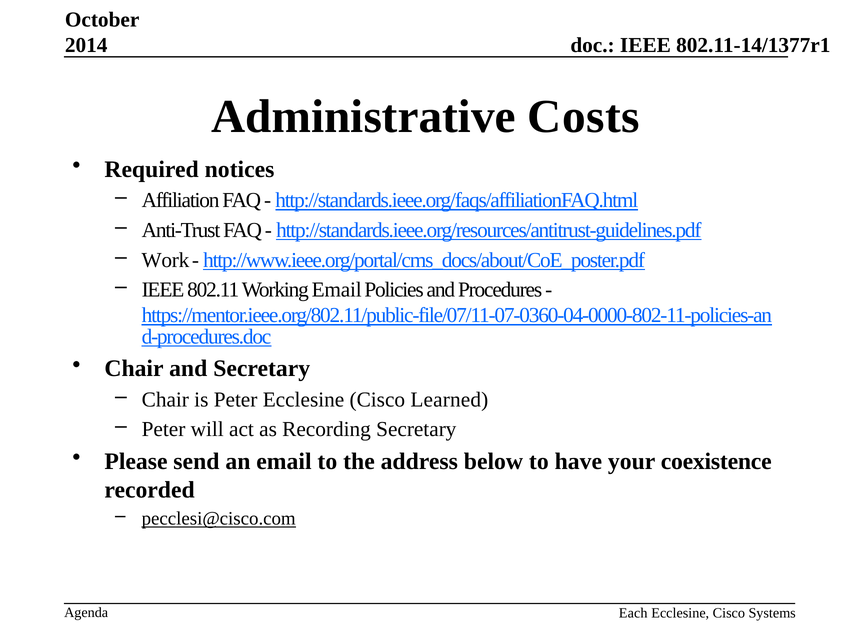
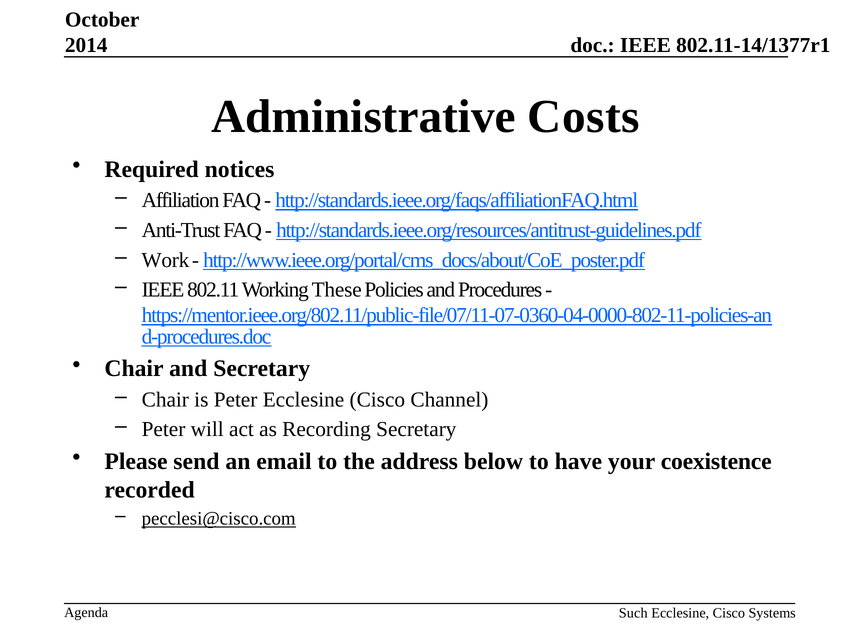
Working Email: Email -> These (337, 290)
Learned: Learned -> Channel (449, 400)
Each: Each -> Such (633, 613)
